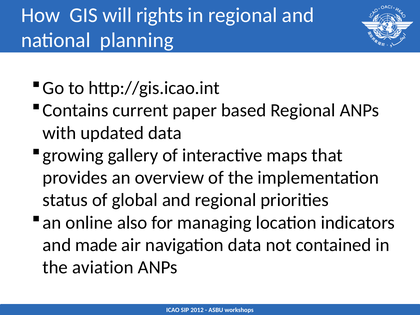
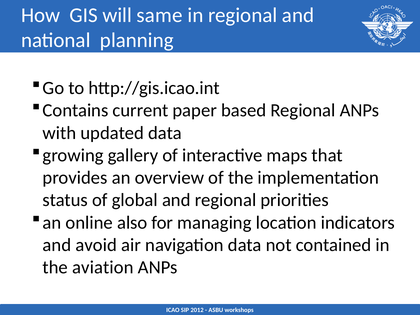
rights: rights -> same (160, 15)
made: made -> avoid (96, 245)
